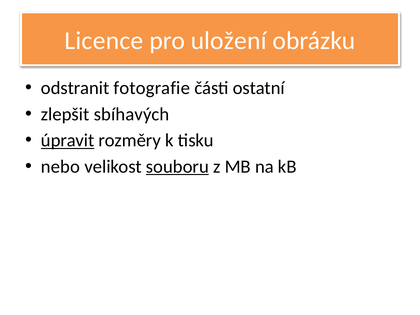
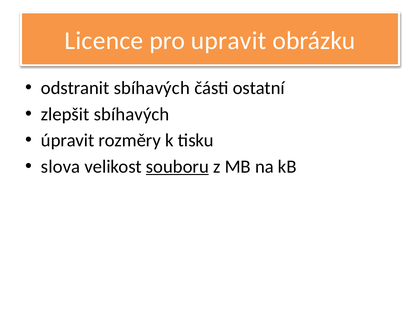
uložení: uložení -> upravit (229, 41)
odstranit fotografie: fotografie -> sbíhavých (152, 88)
úpravit underline: present -> none (68, 140)
nebo: nebo -> slova (61, 167)
